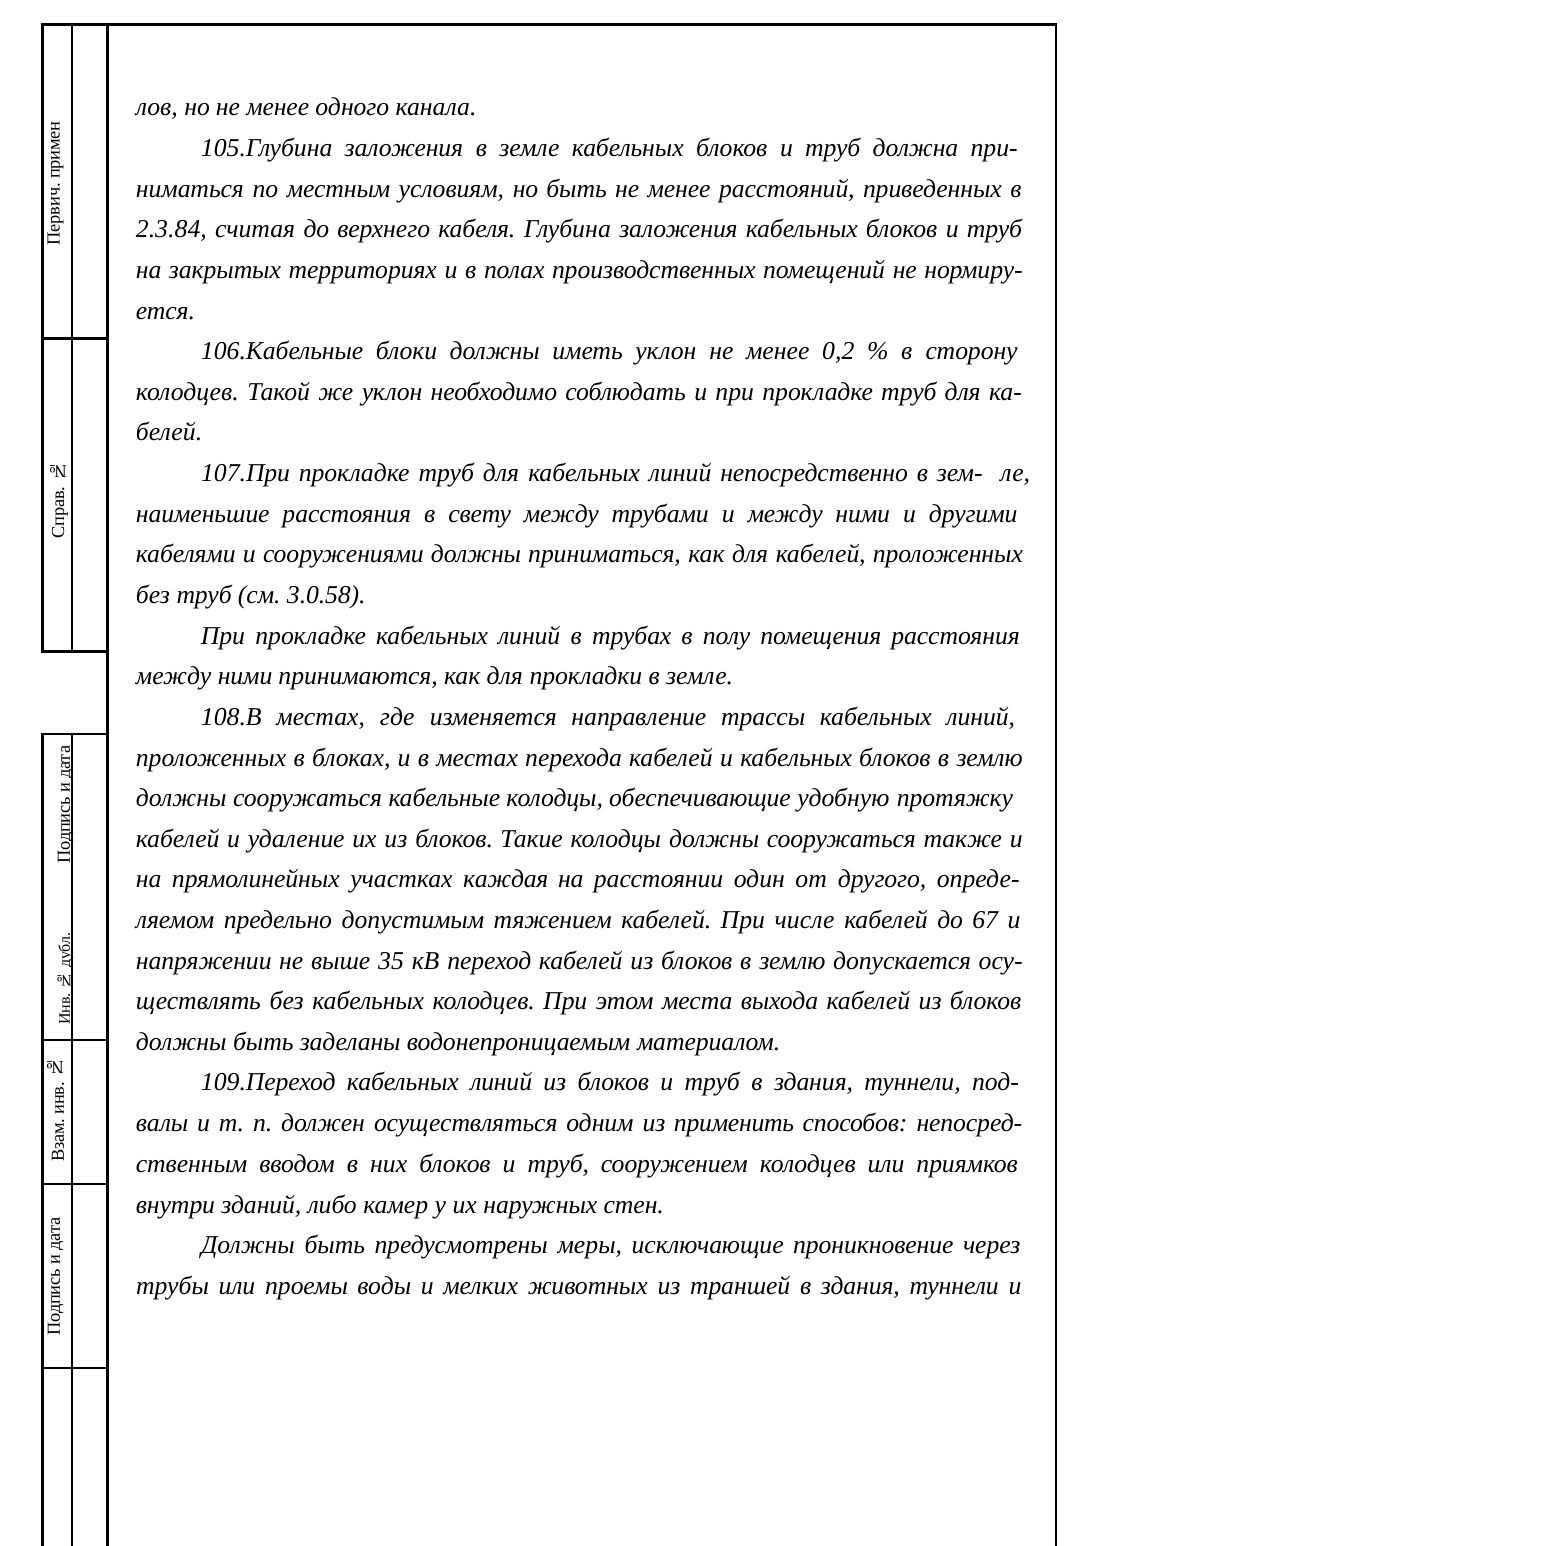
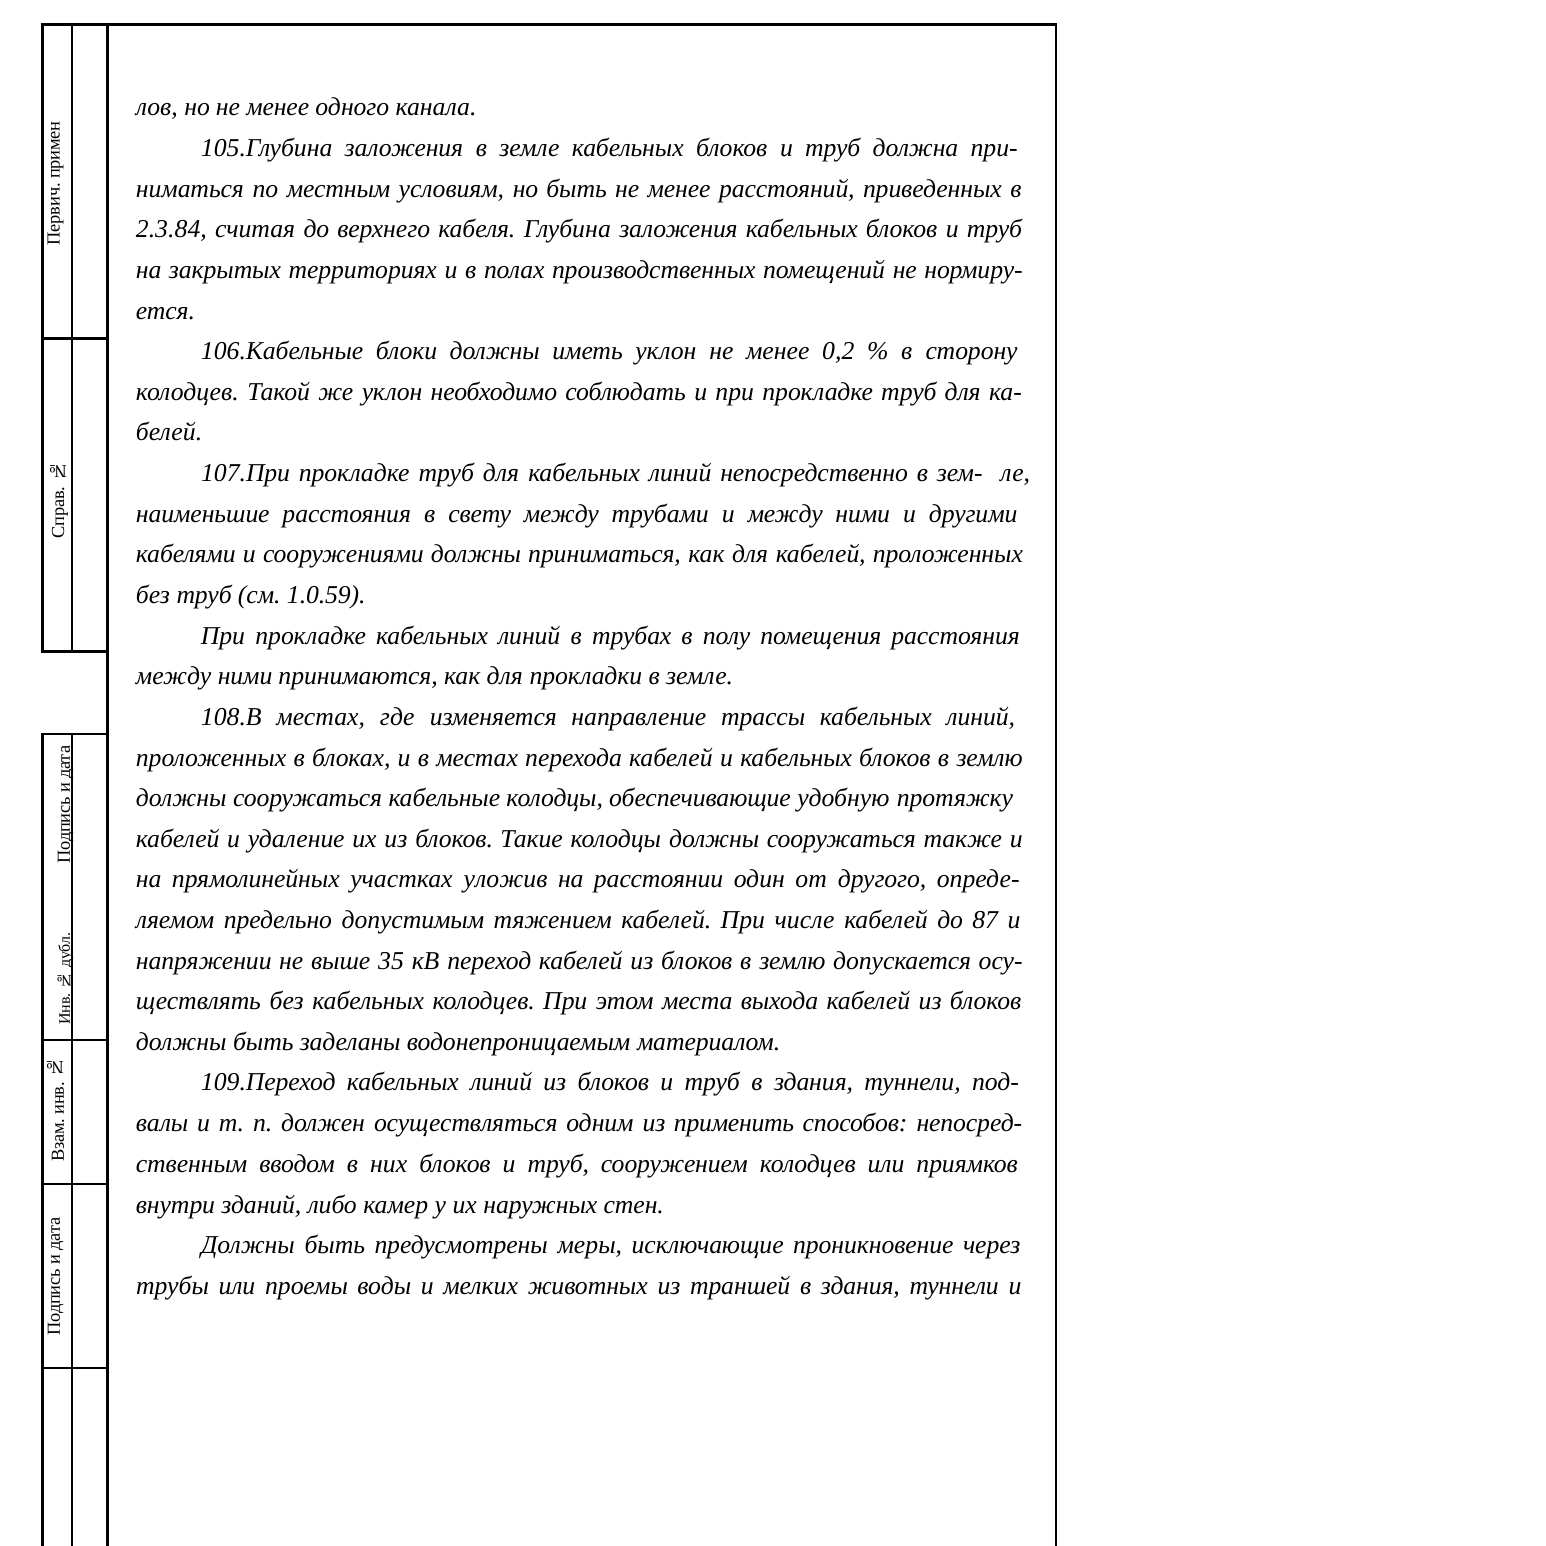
3.0.58: 3.0.58 -> 1.0.59 (326, 595)
каждая: каждая -> уложив (505, 879)
67: 67 -> 87 (985, 920)
